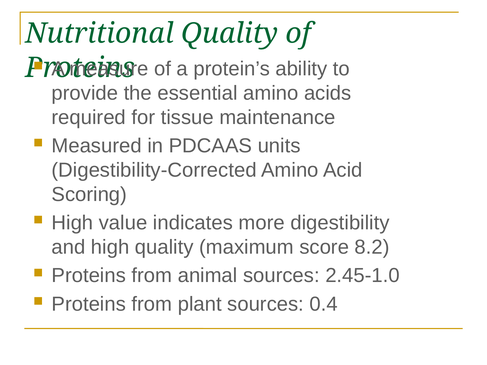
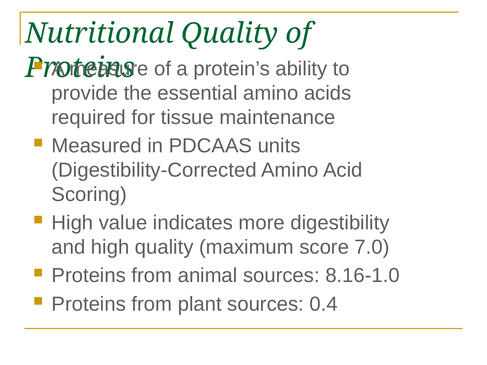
8.2: 8.2 -> 7.0 (372, 247)
2.45-1.0: 2.45-1.0 -> 8.16-1.0 (363, 276)
